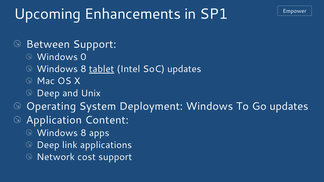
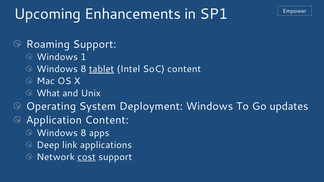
Between: Between -> Roaming (48, 44)
0: 0 -> 1 (83, 57)
SoC updates: updates -> content (184, 69)
Deep: Deep -> What (48, 93)
cost underline: none -> present (87, 157)
